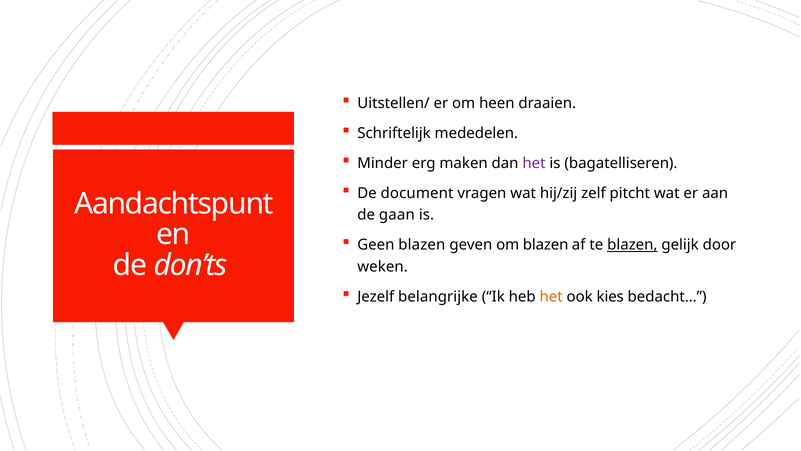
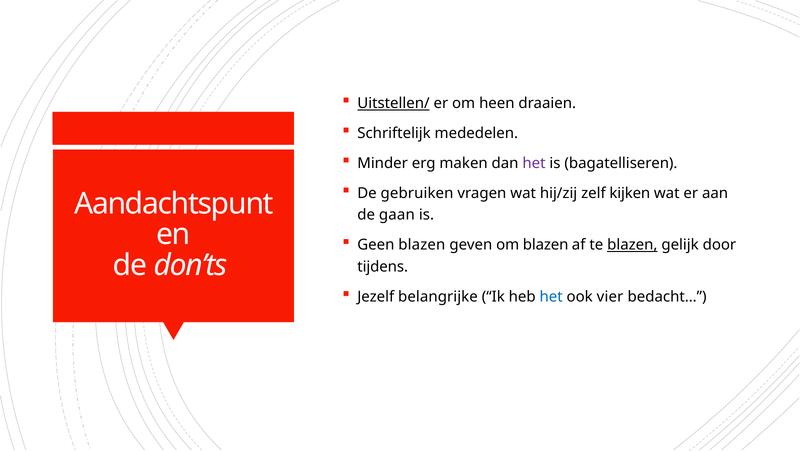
Uitstellen/ underline: none -> present (393, 103)
document: document -> gebruiken (417, 193)
pitcht: pitcht -> kijken (630, 193)
weken: weken -> tijdens (383, 266)
het colour: orange -> blue (551, 296)
kies: kies -> vier (610, 296)
